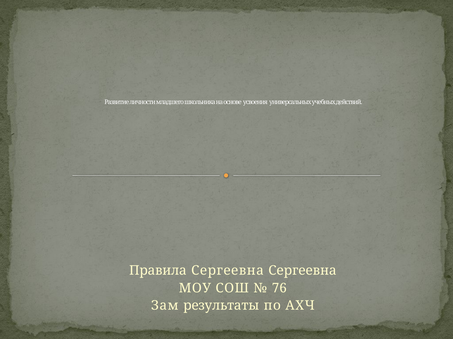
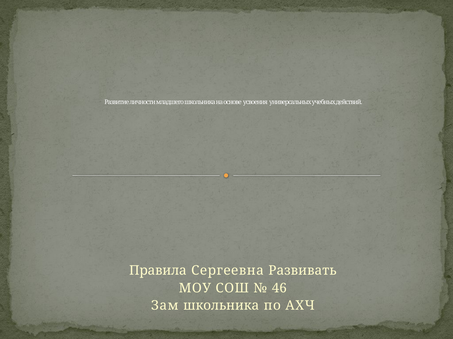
Сергеевна Сергеевна: Сергеевна -> Развивать (302, 271)
76: 76 -> 46 (279, 289)
Зам результаты: результаты -> школьника (221, 306)
